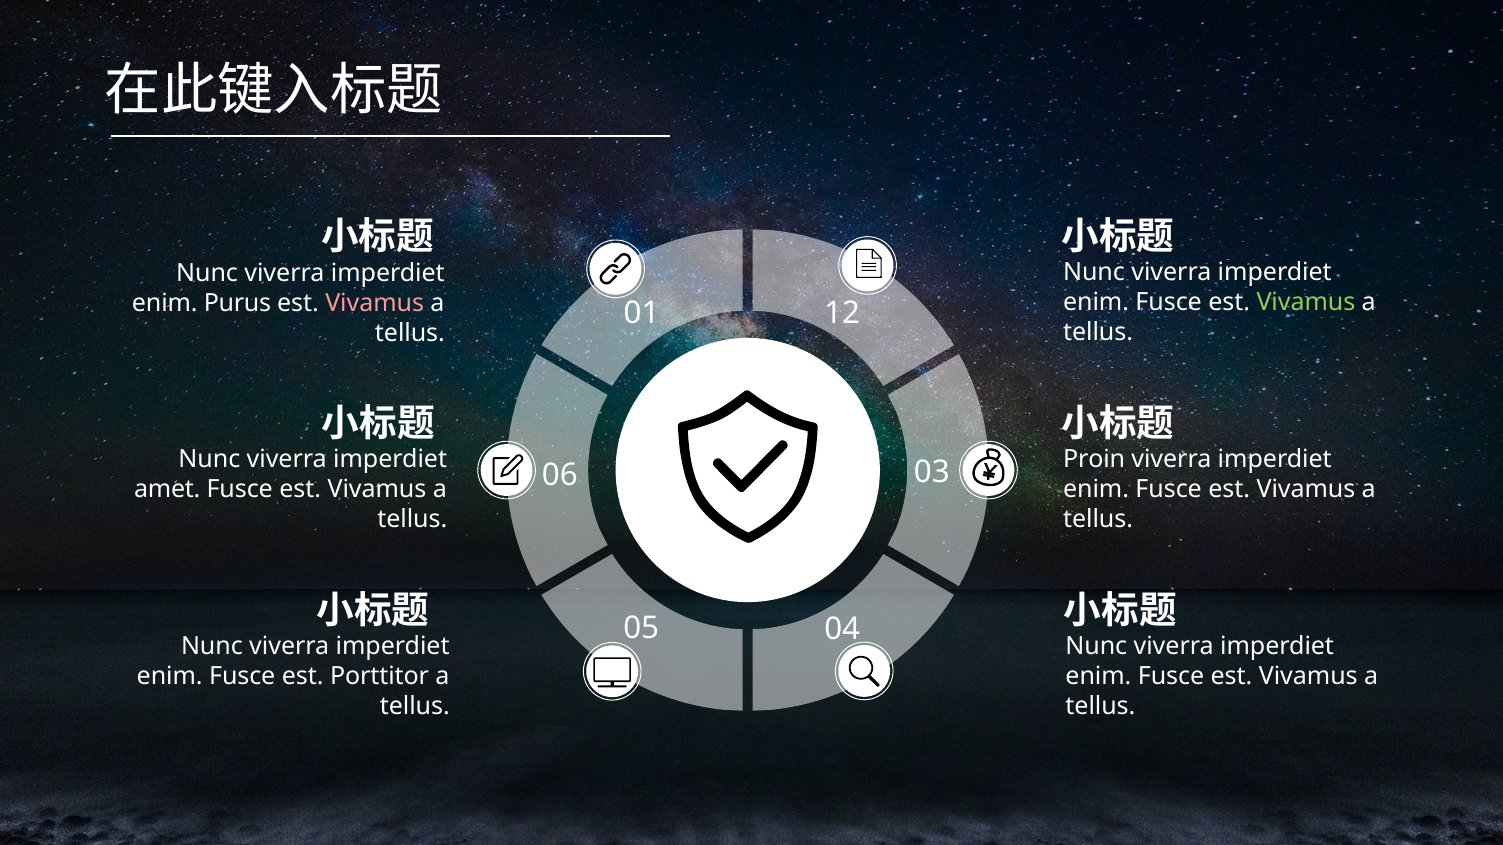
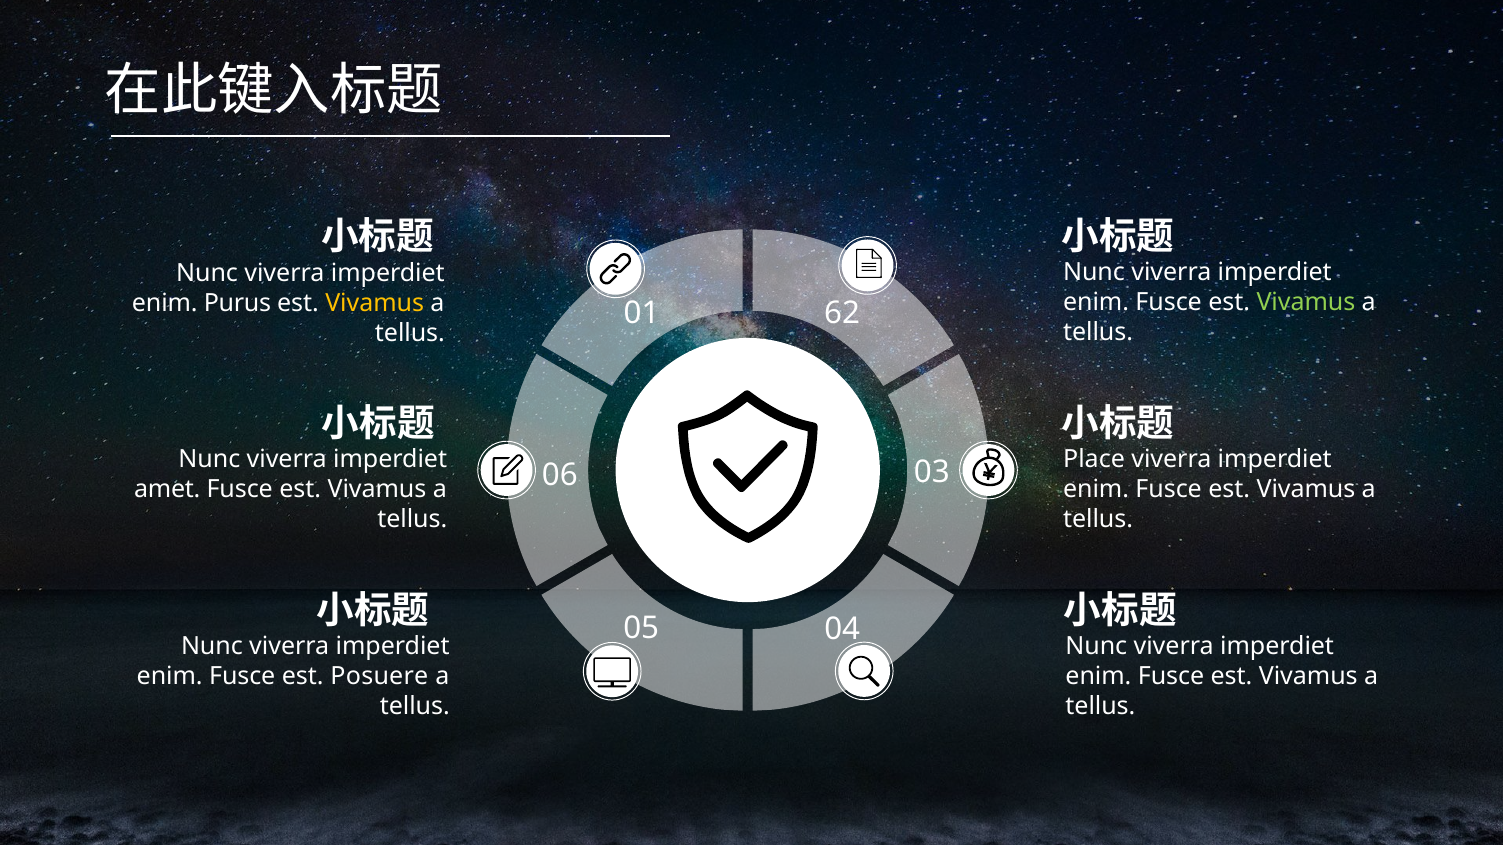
Vivamus colour: pink -> yellow (375, 304)
12: 12 -> 62 (842, 313)
Proin: Proin -> Place (1094, 460)
Porttitor: Porttitor -> Posuere (379, 677)
